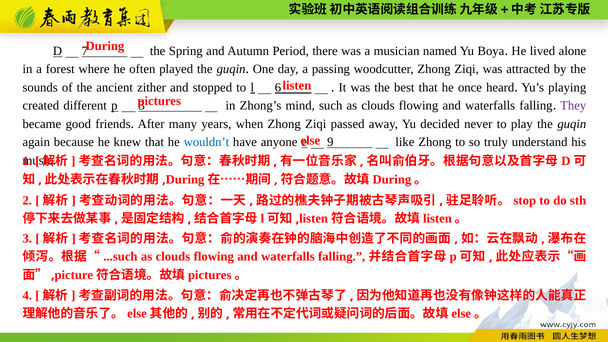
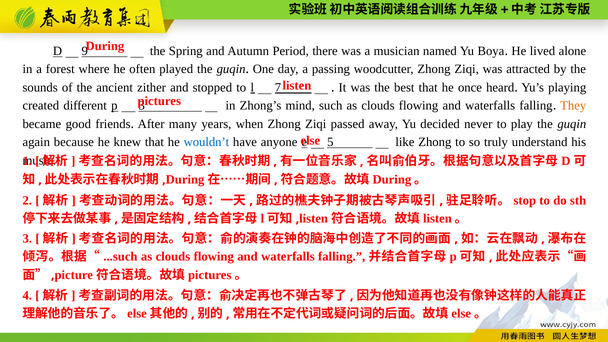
7: 7 -> 9 (85, 51)
6: 6 -> 7 (278, 88)
They colour: purple -> orange (573, 106)
9: 9 -> 5 (330, 142)
